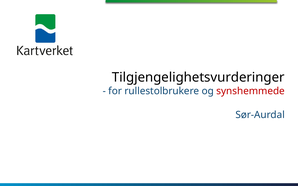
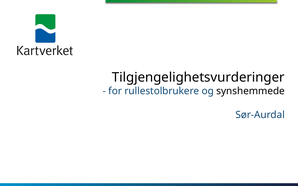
synshemmede colour: red -> black (251, 91)
